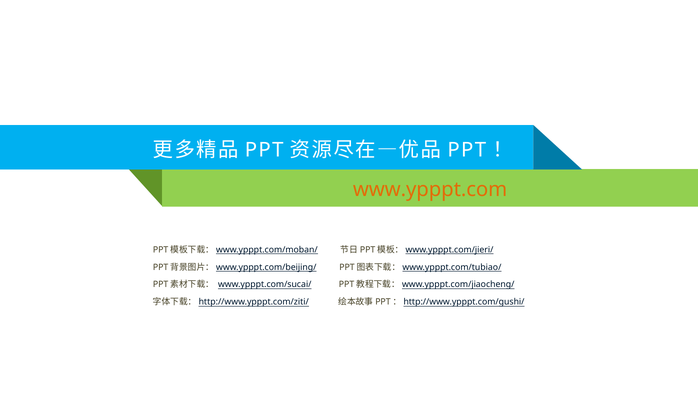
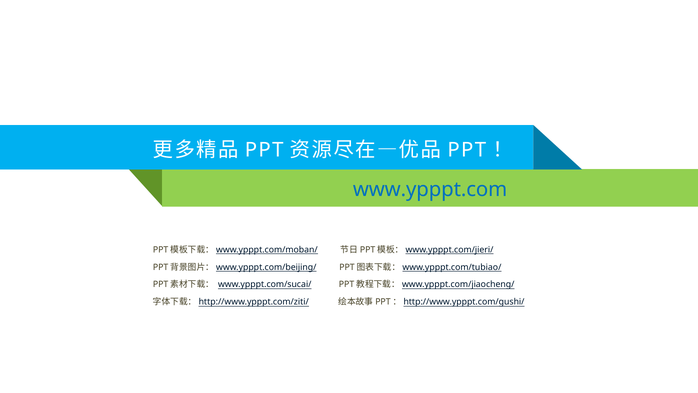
www.ypppt.com colour: orange -> blue (430, 189)
